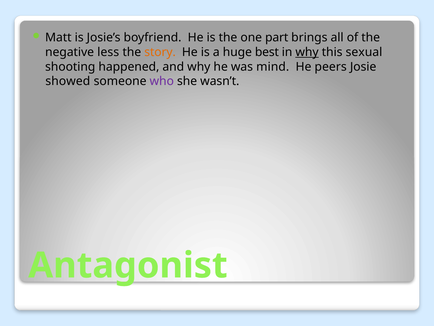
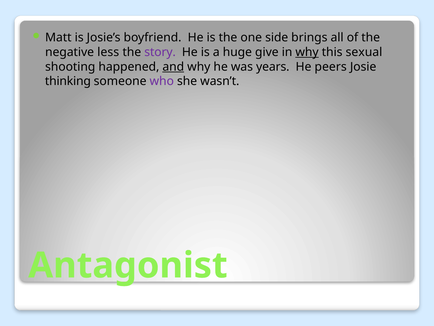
part: part -> side (277, 38)
story colour: orange -> purple (160, 52)
best: best -> give (267, 52)
and underline: none -> present (173, 67)
mind: mind -> years (273, 67)
showed: showed -> thinking (68, 81)
